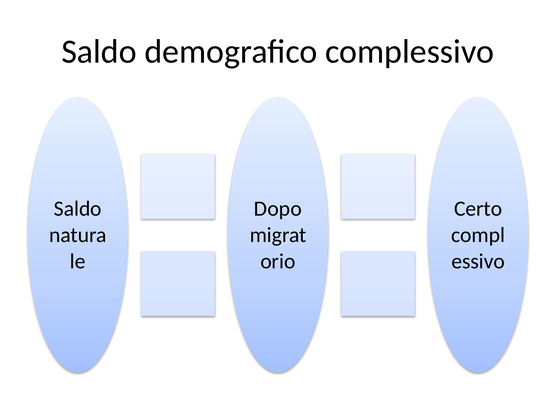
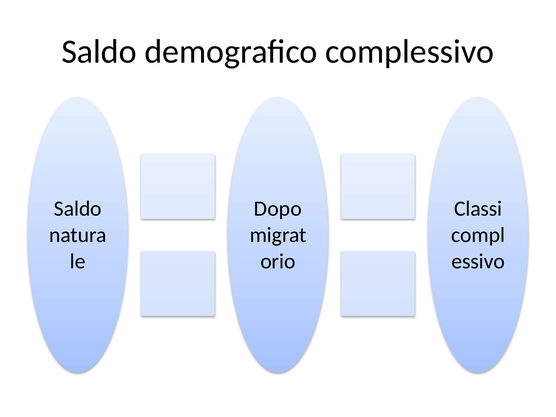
Certo: Certo -> Classi (478, 209)
